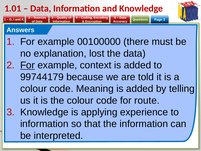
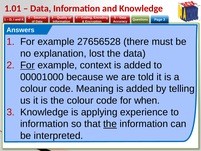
00100000: 00100000 -> 27656528 (99, 42)
99744179: 99744179 -> 00001000 (42, 77)
route: route -> when (147, 100)
the underline: none -> present (110, 124)
